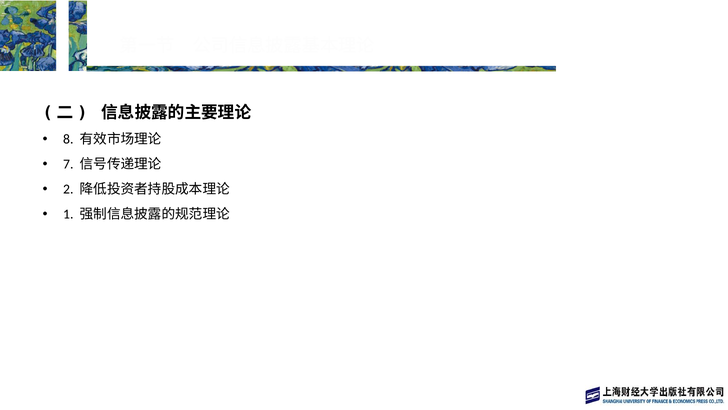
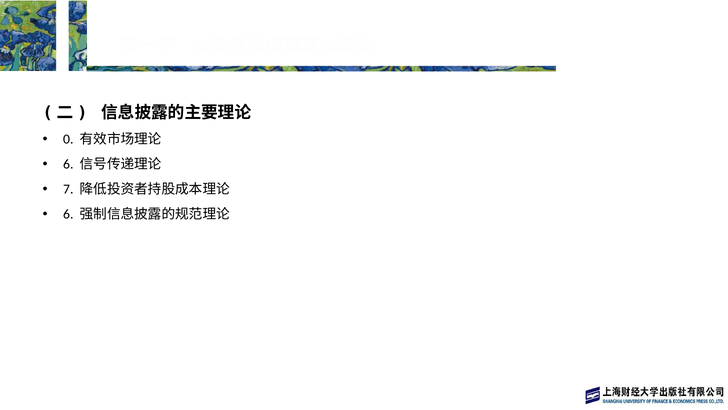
8: 8 -> 0 (68, 139)
7: 7 -> 6 (68, 164)
2: 2 -> 7 (68, 189)
1: 1 -> 6 (68, 214)
